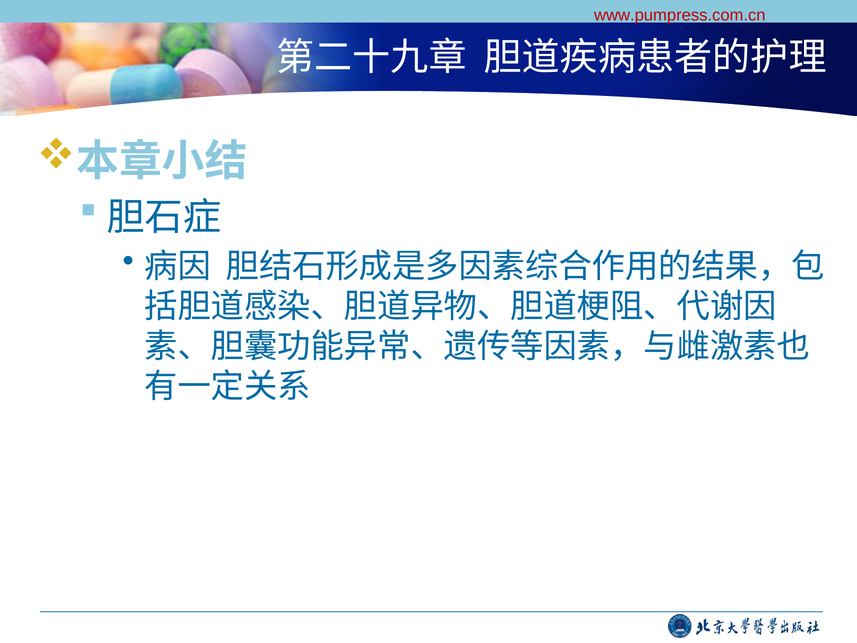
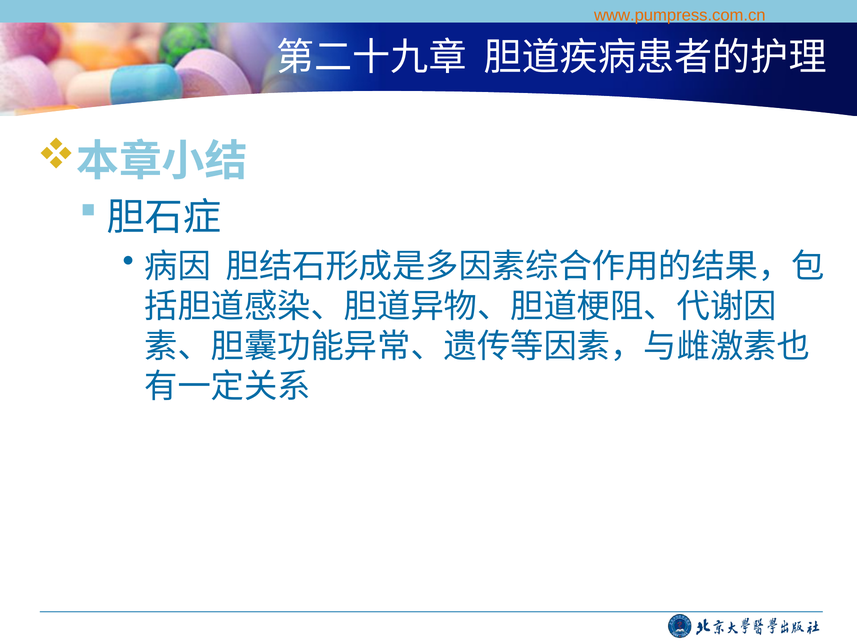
www.pumpress.com.cn colour: red -> orange (680, 15)
